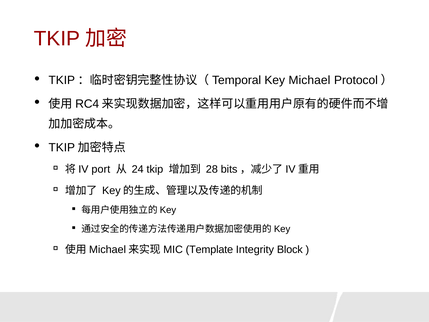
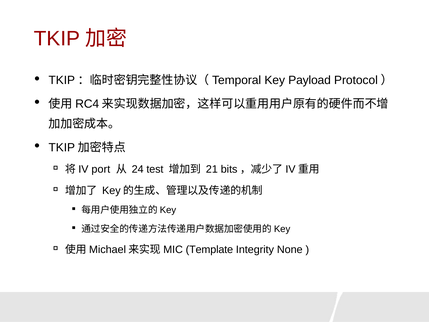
Michael: Michael -> Payload (310, 80)
24 tkip: tkip -> test (155, 169)
28: 28 -> 21 (212, 169)
Block: Block -> None (290, 249)
